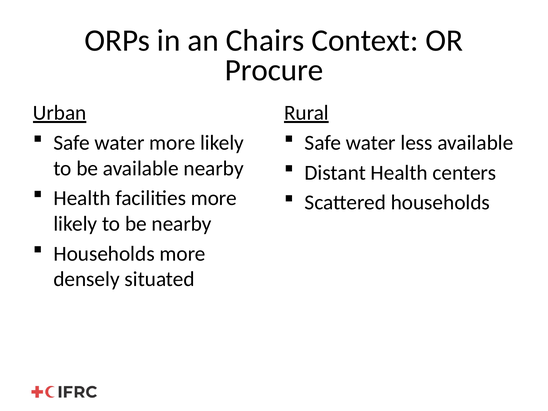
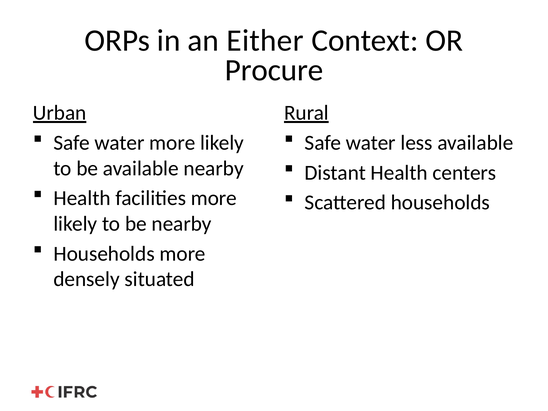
Chairs: Chairs -> Either (265, 40)
